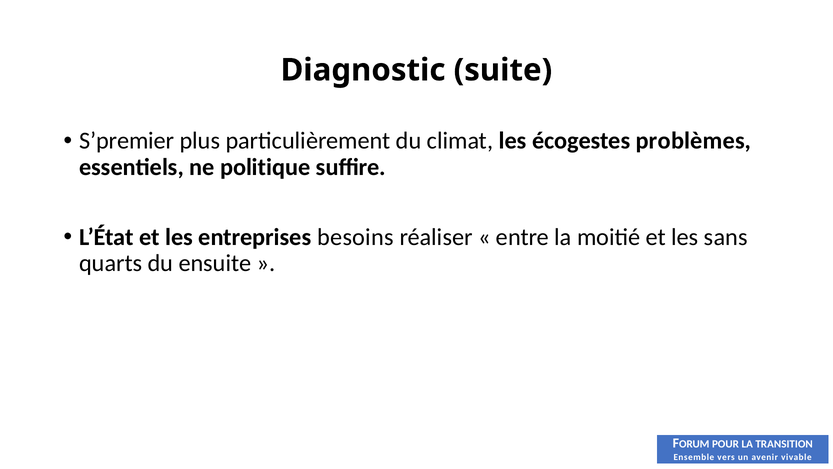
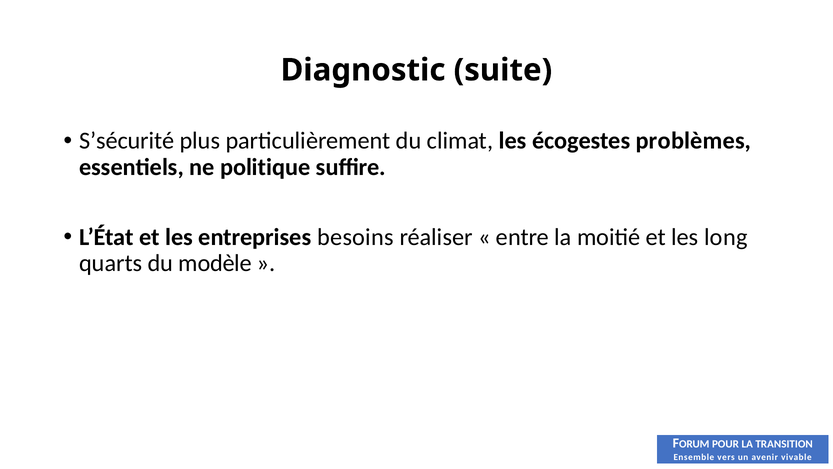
S’premier: S’premier -> S’sécurité (127, 141)
sans: sans -> long (726, 237)
ensuite: ensuite -> modèle (215, 263)
